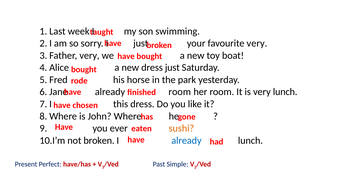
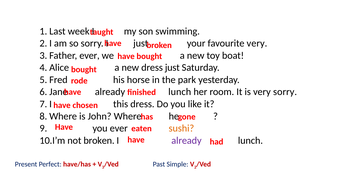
very: very -> ever (90, 55)
room: room -> lunch (180, 92)
very lunch: lunch -> sorry (285, 92)
already colour: blue -> purple (186, 140)
